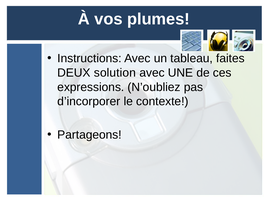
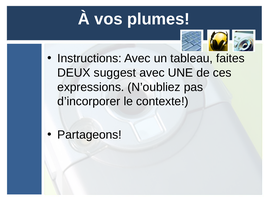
solution: solution -> suggest (115, 73)
